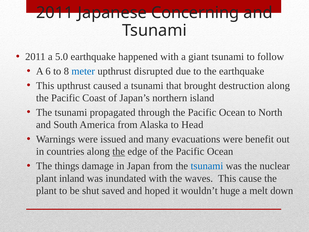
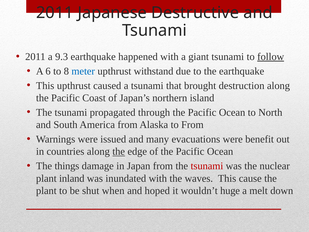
Concerning: Concerning -> Destructive (195, 13)
5.0: 5.0 -> 9.3 (62, 57)
follow underline: none -> present (271, 57)
disrupted: disrupted -> withstand (154, 71)
to Head: Head -> From (192, 125)
tsunami colour: blue -> red (207, 166)
saved: saved -> when (113, 191)
